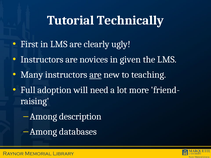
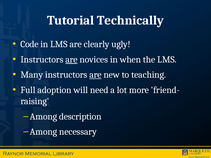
First: First -> Code (29, 44)
are underline: none -> present (72, 60)
given: given -> when (130, 60)
databases: databases -> necessary (78, 132)
